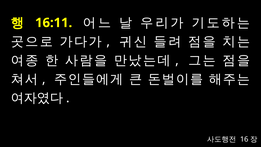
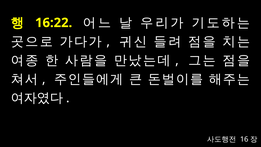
16:11: 16:11 -> 16:22 (54, 23)
